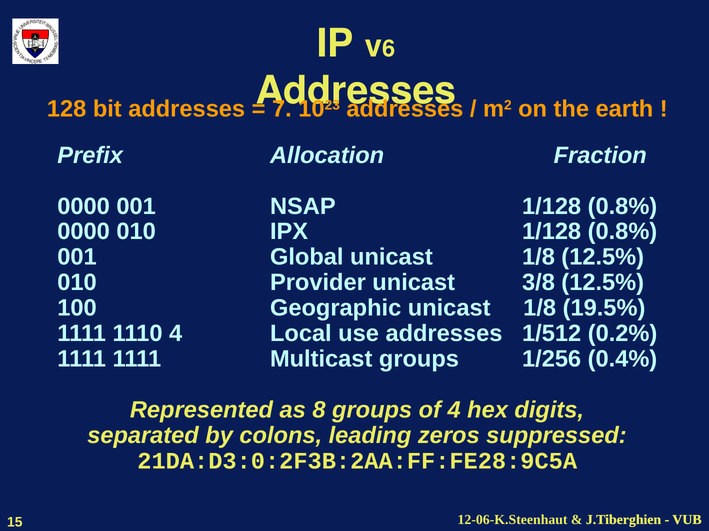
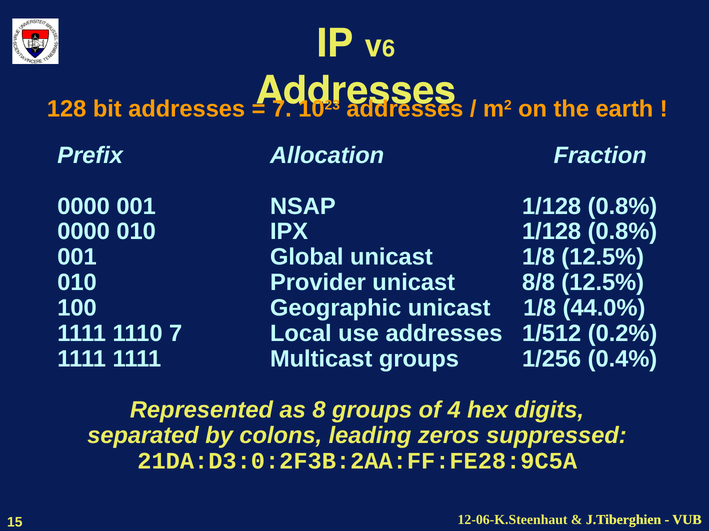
3/8: 3/8 -> 8/8 (538, 283)
19.5%: 19.5% -> 44.0% (604, 309)
1110 4: 4 -> 7 (176, 334)
